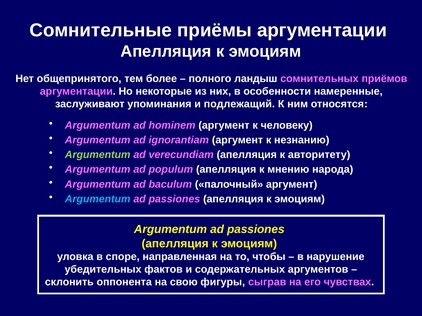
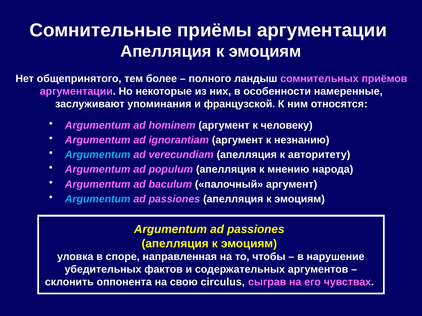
подлежащий: подлежащий -> французской (239, 104)
Argumentum colour: light green -> light blue (98, 155)
фигуры: фигуры -> circulus (223, 282)
